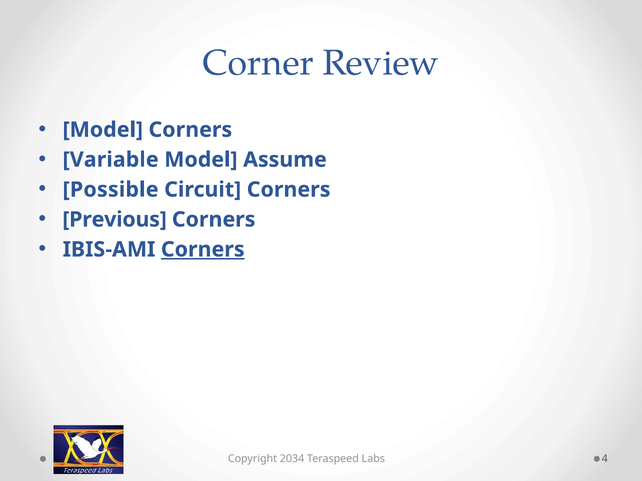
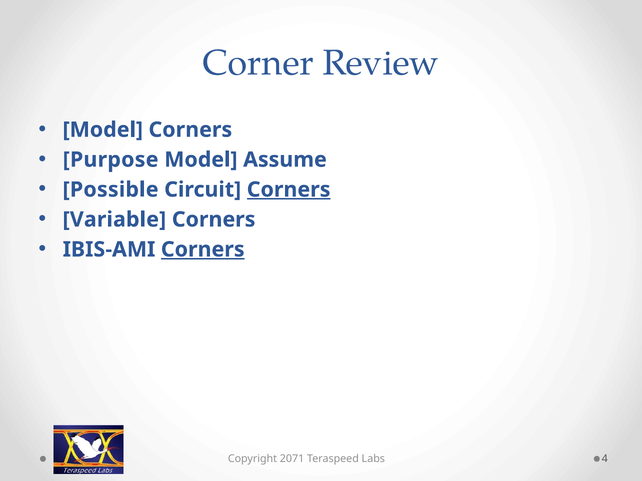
Variable: Variable -> Purpose (111, 160)
Corners underline: none -> present (289, 190)
Previous: Previous -> Variable (114, 220)
2034: 2034 -> 2071 (292, 459)
